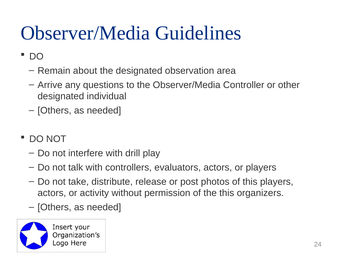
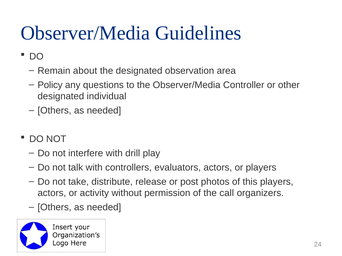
Arrive: Arrive -> Policy (50, 85)
the this: this -> call (227, 193)
